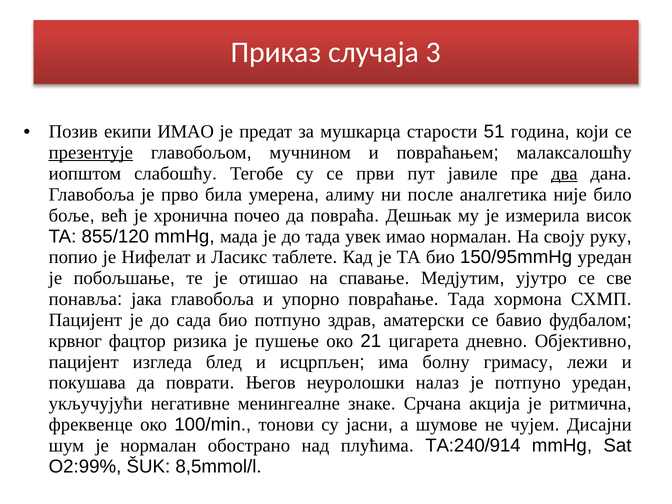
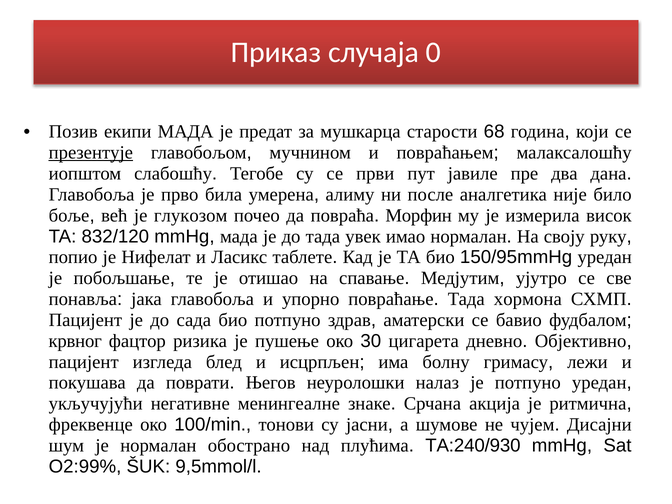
3: 3 -> 0 (433, 52)
екипи ИМАО: ИМАО -> МАДА (186, 132)
51: 51 -> 68 (494, 132)
два underline: present -> none (564, 174)
хронична: хронична -> глукозом (191, 215)
Дешњак: Дешњак -> Морфин (419, 215)
855/120: 855/120 -> 832/120 (115, 236)
21: 21 -> 30 (371, 341)
TA:240/914: TA:240/914 -> TA:240/930 (473, 446)
8,5mmol/l: 8,5mmol/l -> 9,5mmol/l (219, 467)
